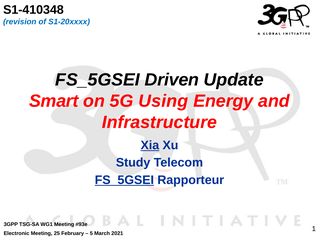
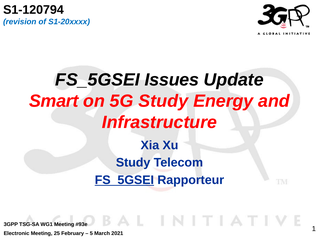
S1-410348: S1-410348 -> S1-120794 (33, 10)
Driven: Driven -> Issues (172, 80)
5G Using: Using -> Study (163, 101)
Xia underline: present -> none (150, 145)
